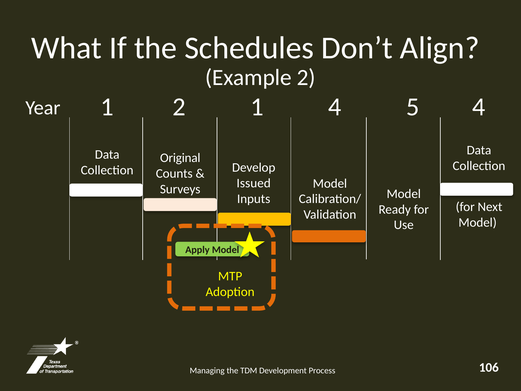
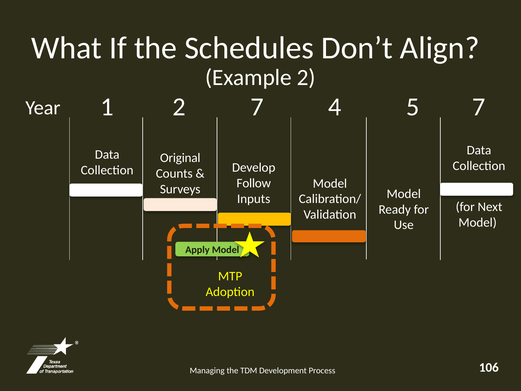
2 1: 1 -> 7 (257, 107)
5 4: 4 -> 7 (479, 107)
Issued: Issued -> Follow (254, 183)
